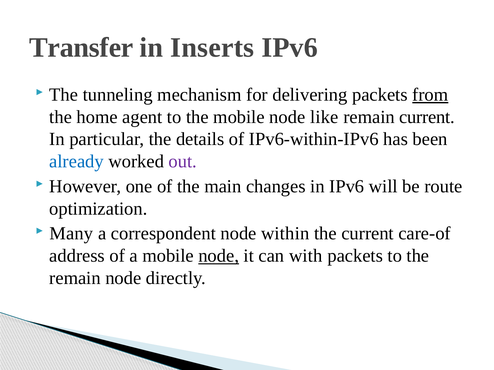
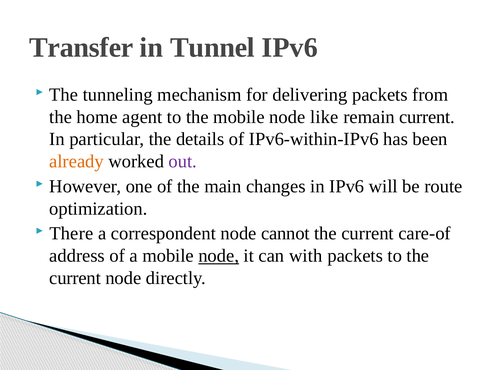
Inserts: Inserts -> Tunnel (212, 48)
from underline: present -> none (430, 95)
already colour: blue -> orange (77, 162)
Many: Many -> There (71, 234)
within: within -> cannot (285, 234)
remain: remain -> current (75, 278)
